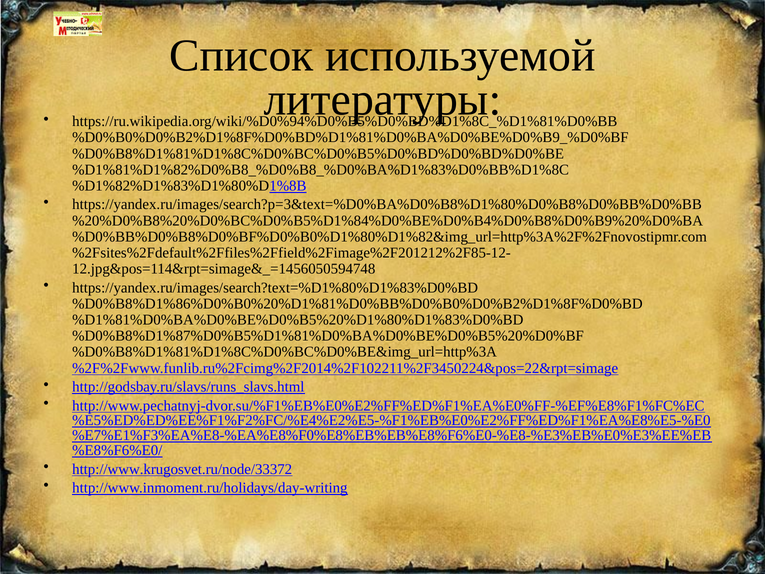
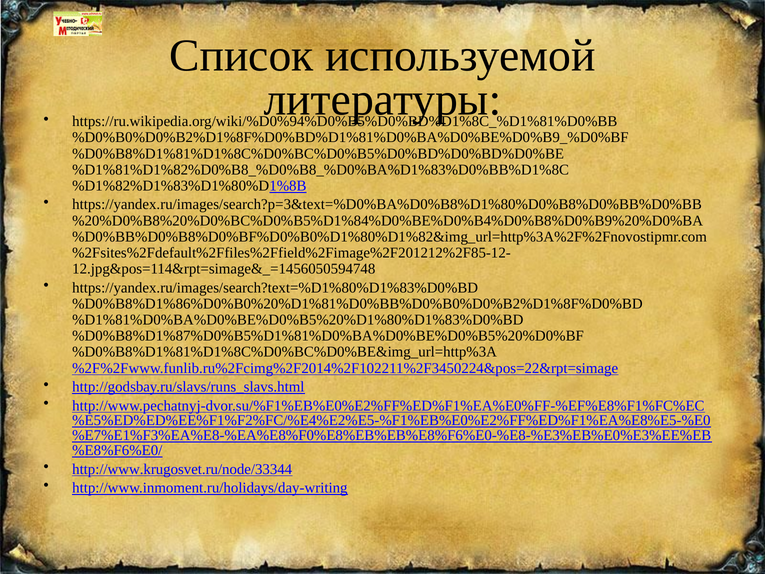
http://www.krugosvet.ru/node/33372: http://www.krugosvet.ru/node/33372 -> http://www.krugosvet.ru/node/33344 (182, 469)
